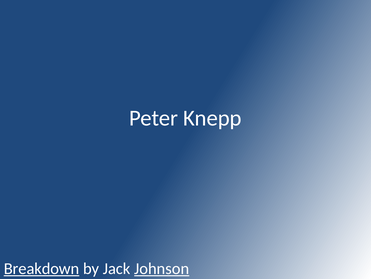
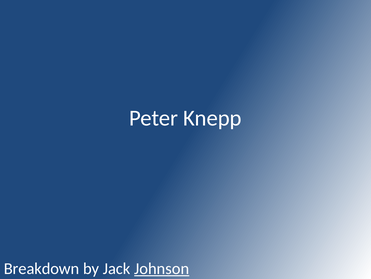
Breakdown underline: present -> none (42, 268)
